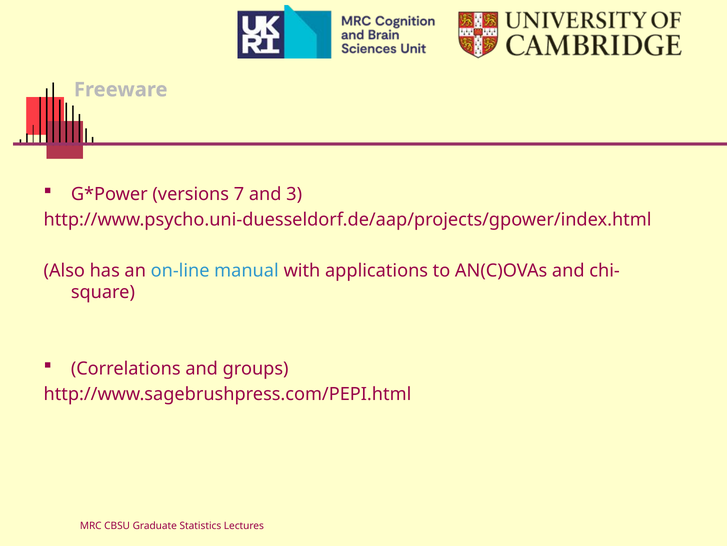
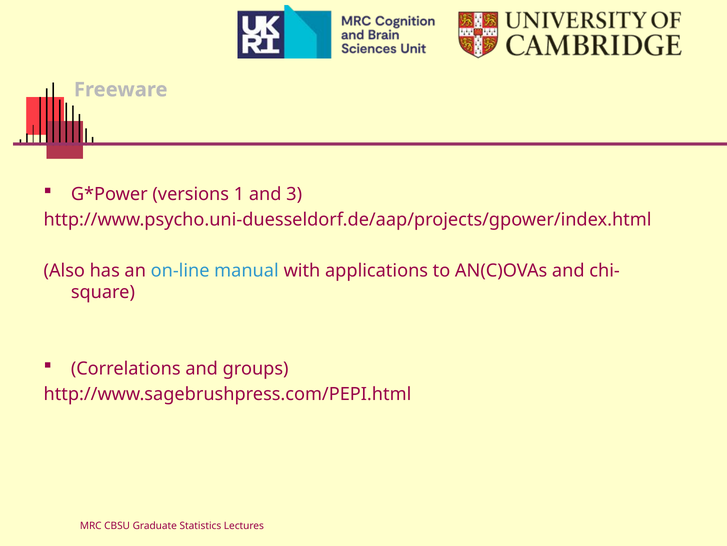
7: 7 -> 1 (239, 194)
